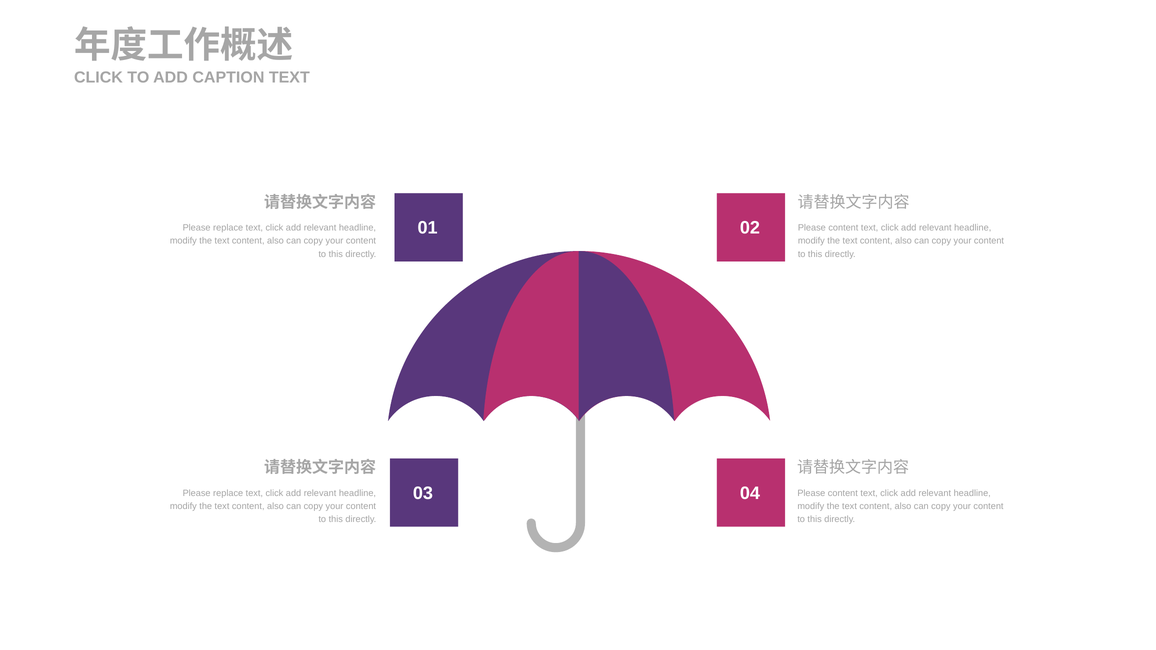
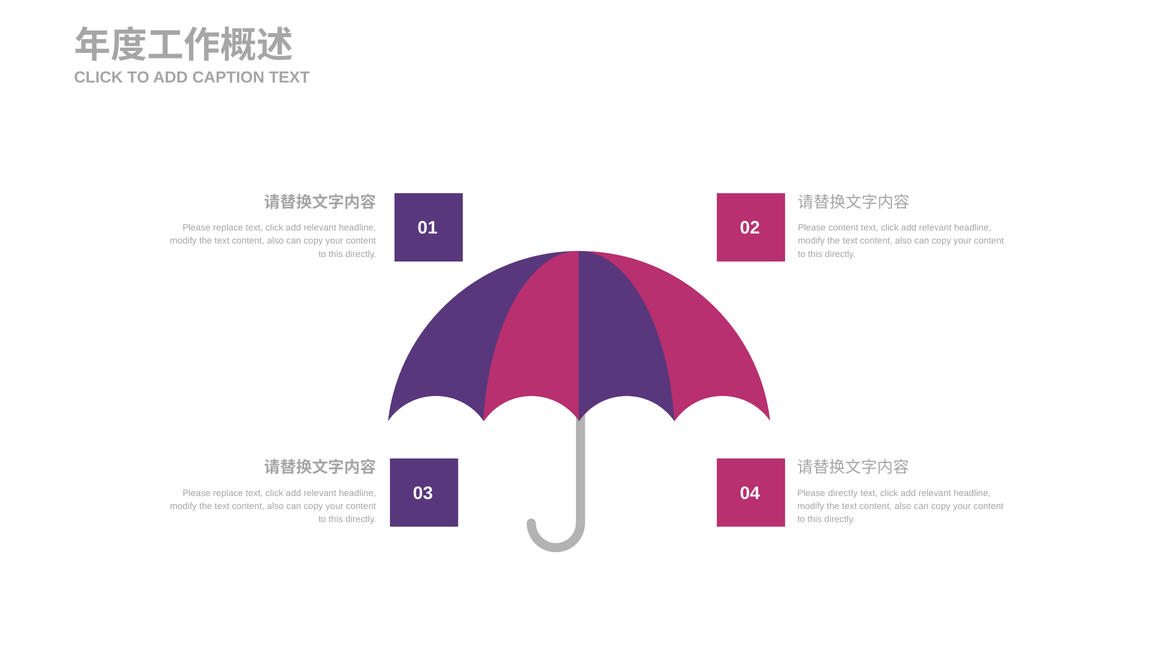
content: content -> directly (843, 493)
